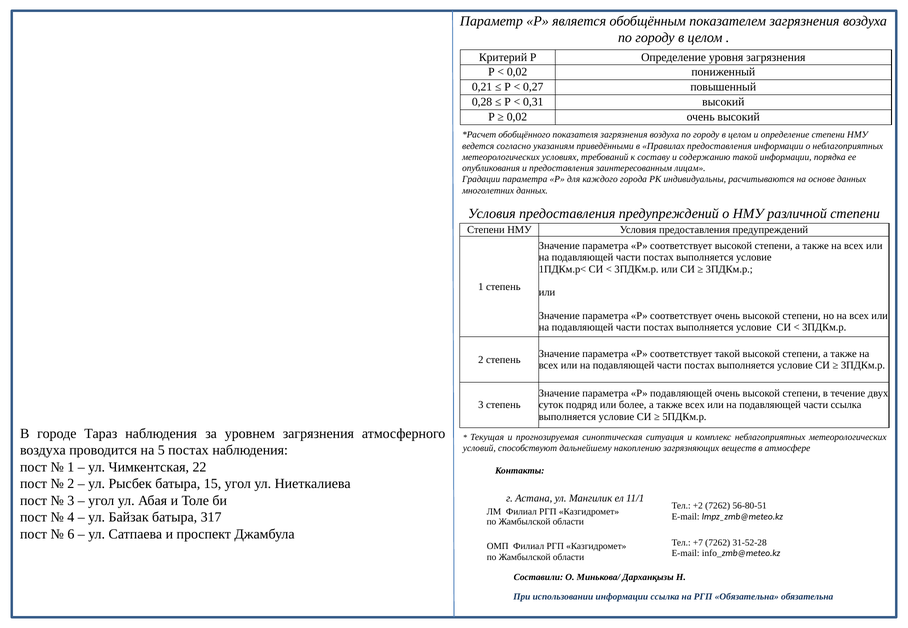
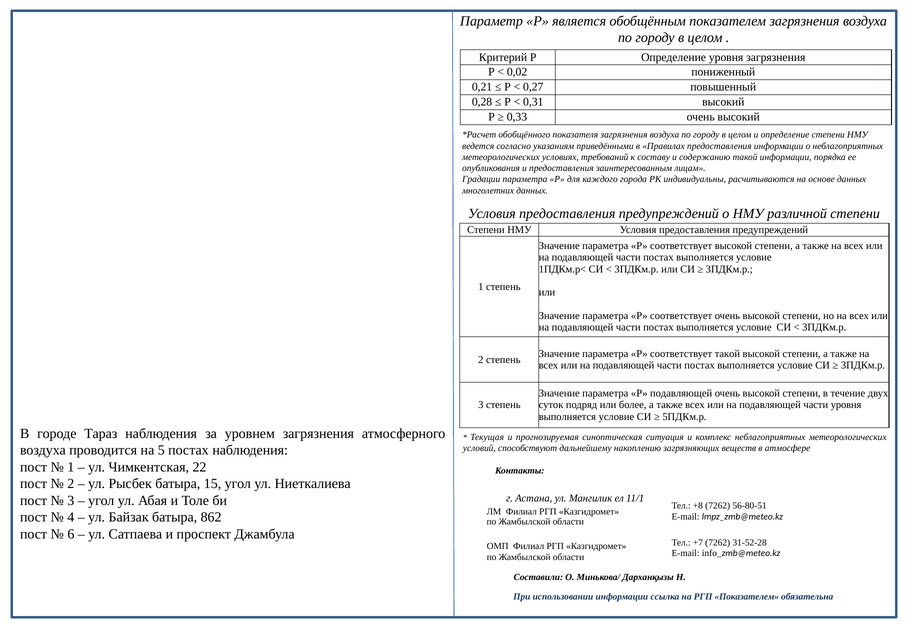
0,02: 0,02 -> 0,33 (517, 117)
части ссылка: ссылка -> уровня (846, 405)
+2: +2 -> +8 (698, 506)
317: 317 -> 862 (211, 518)
РГП Обязательна: Обязательна -> Показателем (747, 597)
